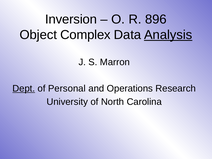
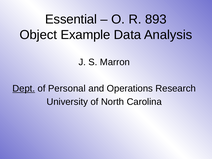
Inversion: Inversion -> Essential (71, 19)
896: 896 -> 893 (156, 19)
Complex: Complex -> Example (85, 35)
Analysis underline: present -> none (168, 35)
